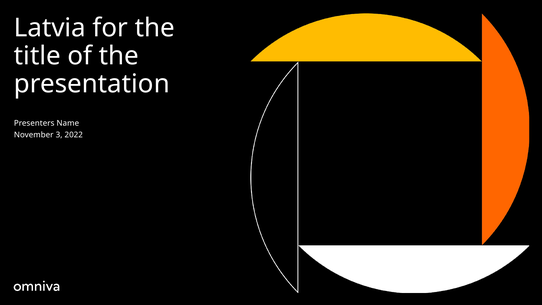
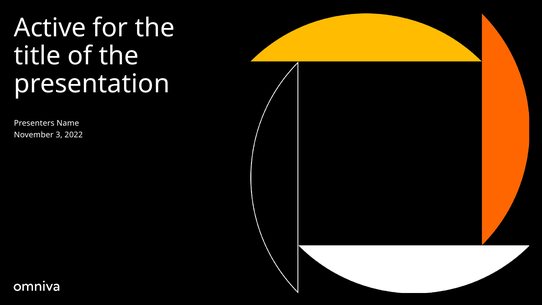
Latvia: Latvia -> Active (50, 28)
